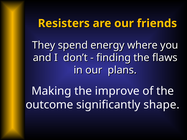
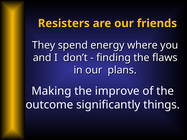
shape: shape -> things (162, 105)
